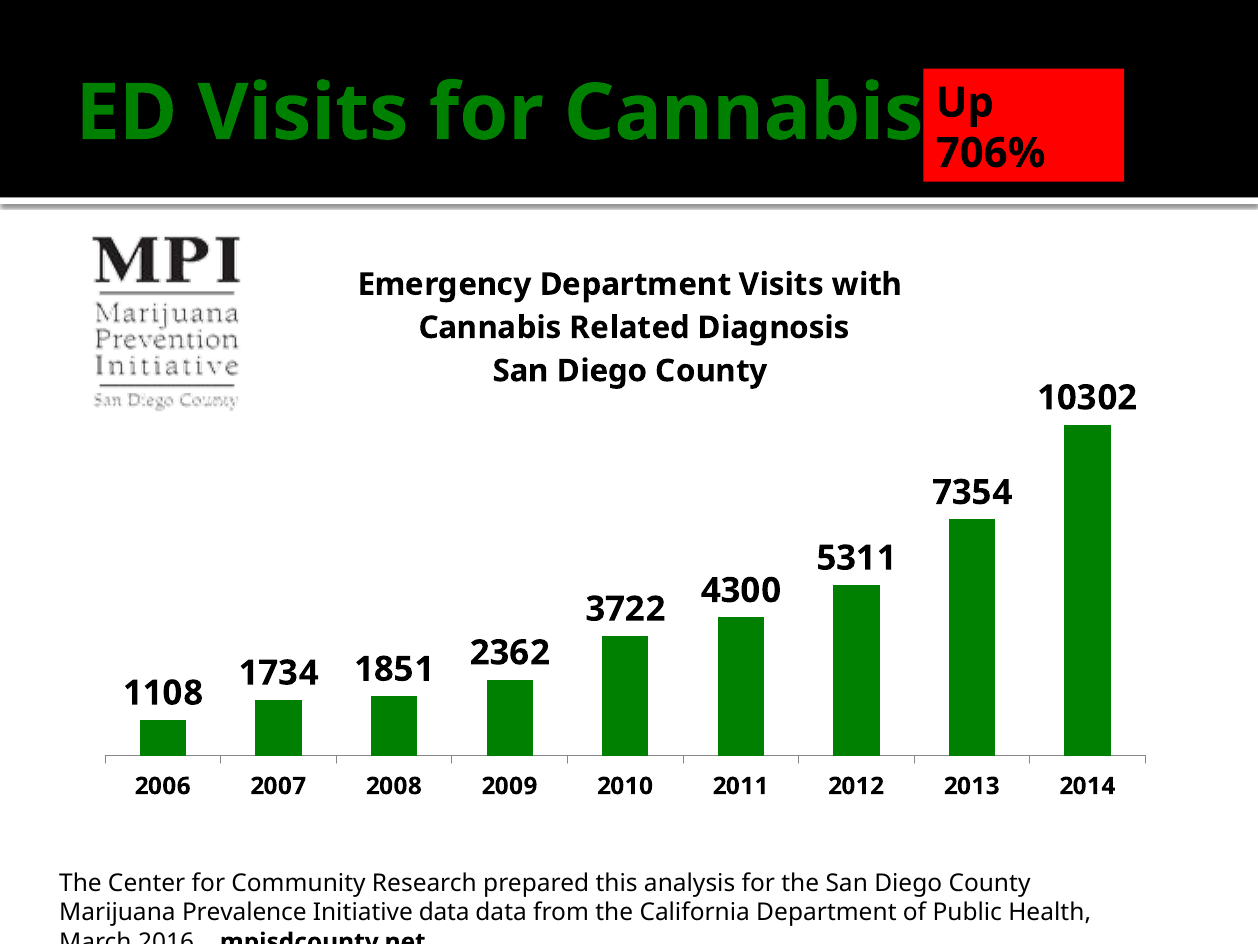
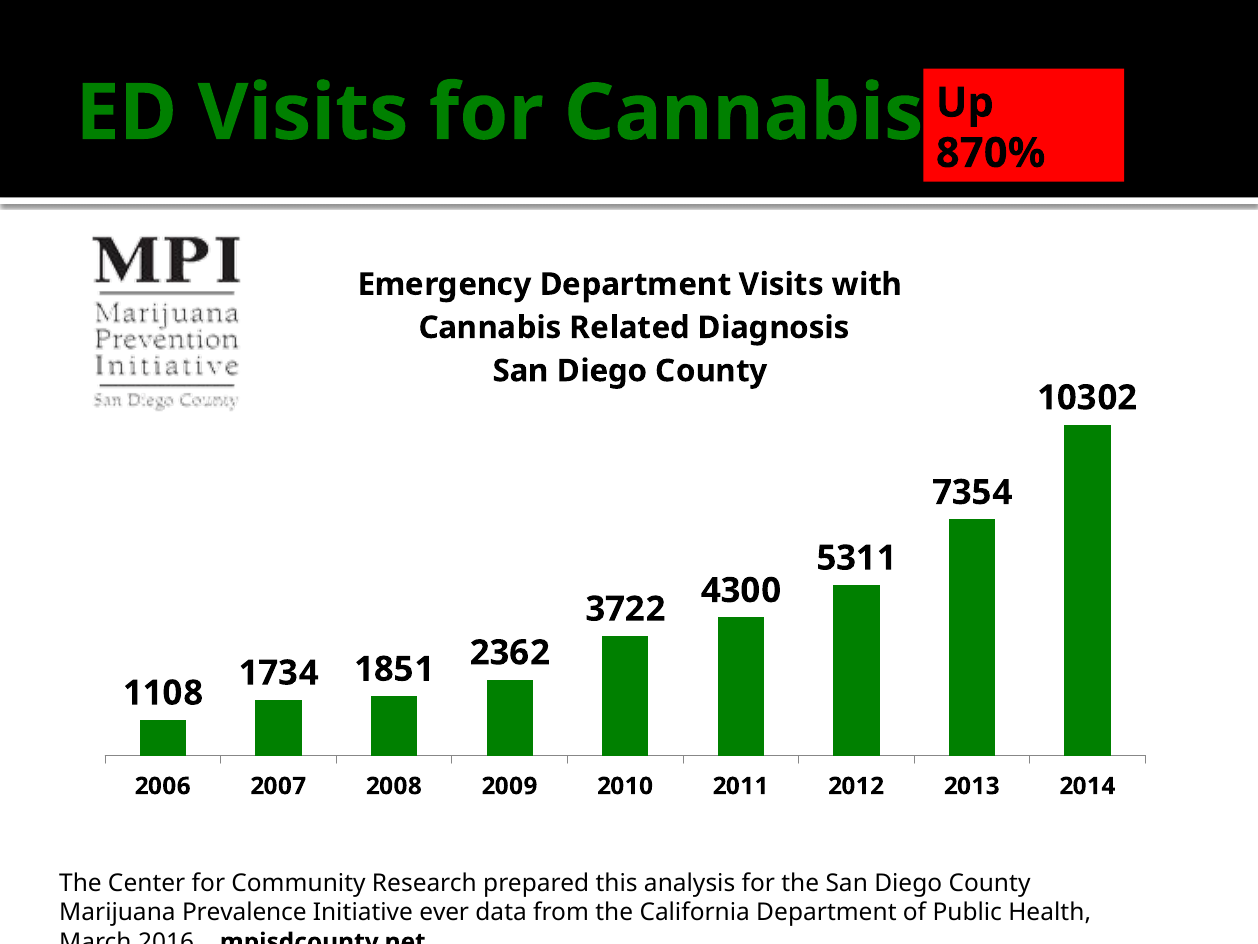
706%: 706% -> 870% (991, 153)
Initiative data: data -> ever (444, 912)
